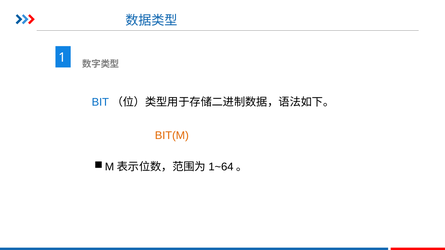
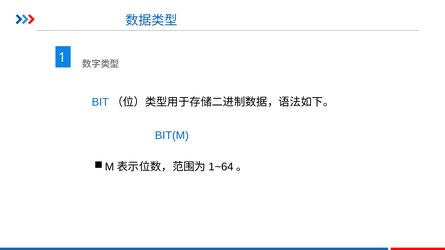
BIT(M colour: orange -> blue (172, 136)
